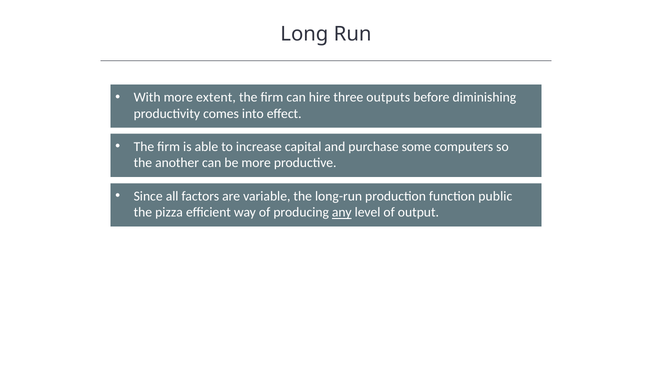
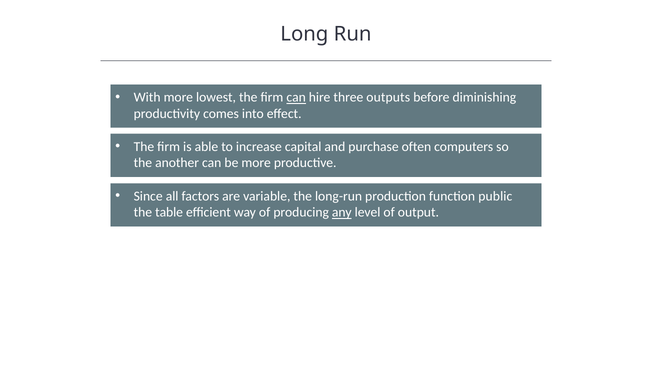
extent: extent -> lowest (216, 97)
can underline: none -> present (296, 97)
some: some -> often (416, 147)
pizza: pizza -> table (169, 212)
